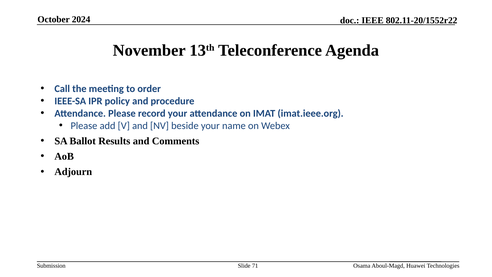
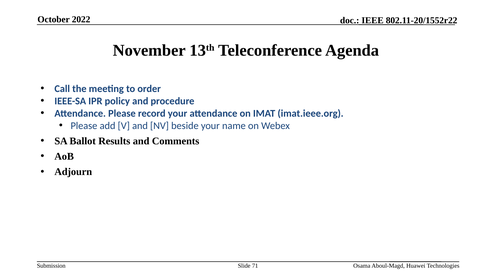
2024: 2024 -> 2022 (81, 20)
